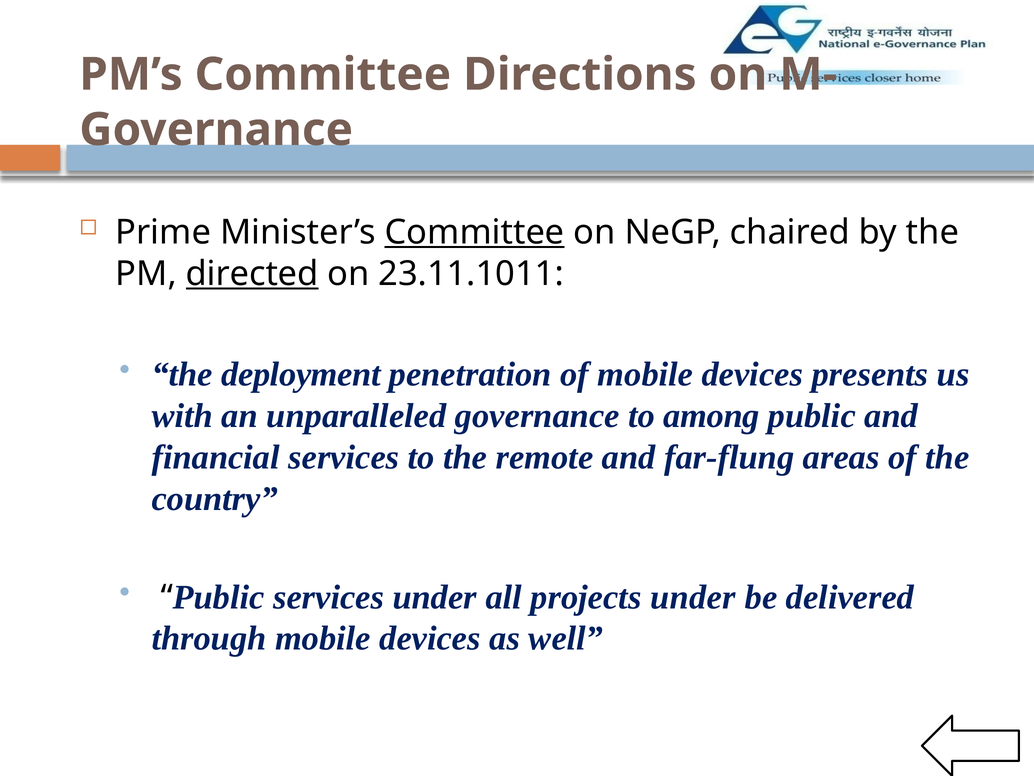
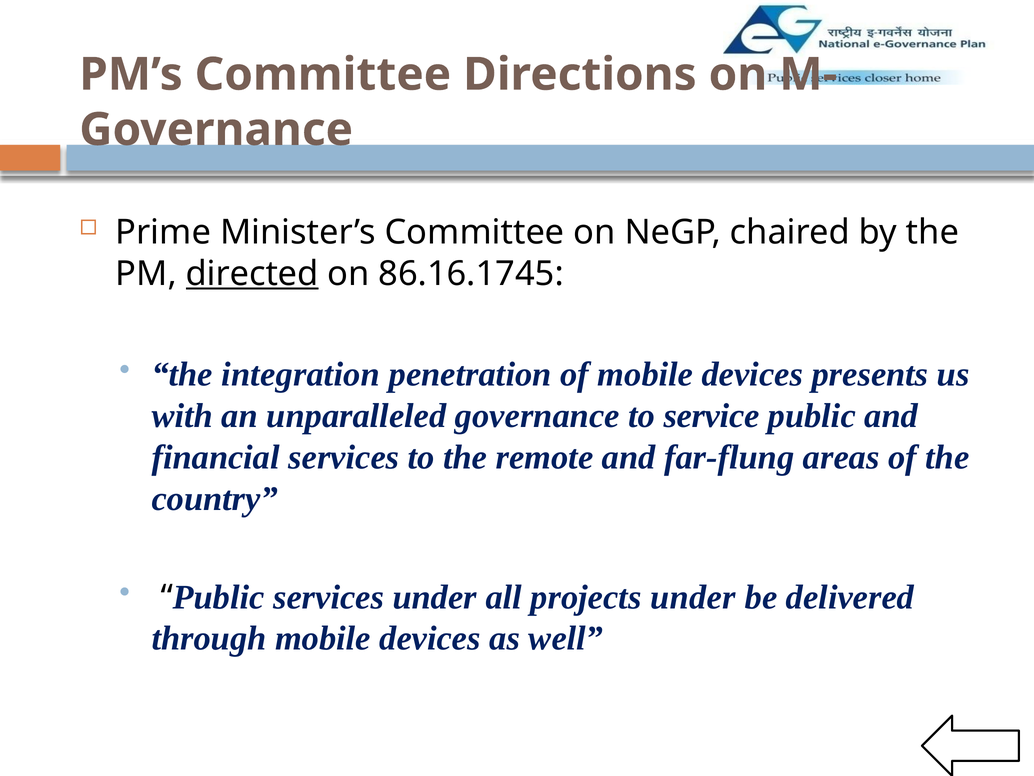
Committee underline: present -> none (475, 232)
23.11.1011: 23.11.1011 -> 86.16.1745 (471, 274)
deployment: deployment -> integration (301, 374)
among: among -> service (711, 416)
